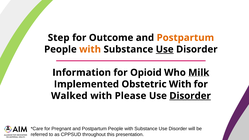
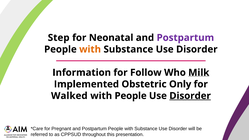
Outcome: Outcome -> Neonatal (111, 38)
Postpartum colour: orange -> purple (185, 38)
Use underline: present -> none (165, 49)
Opioid: Opioid -> Follow (146, 73)
Obstetric With: With -> Only (180, 84)
with Please: Please -> People (131, 96)
